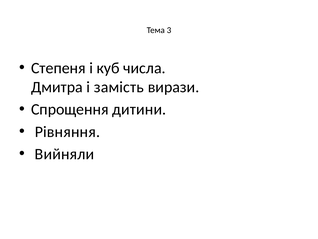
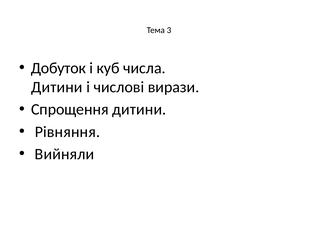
Степеня: Степеня -> Добуток (58, 68)
Дмитра: Дмитра -> Дитини (57, 87)
замість: замість -> числові (119, 87)
